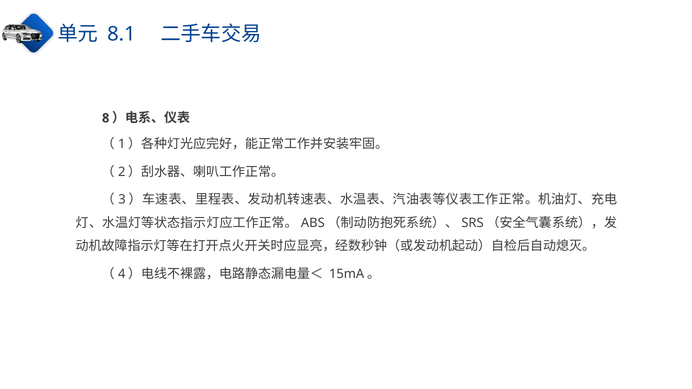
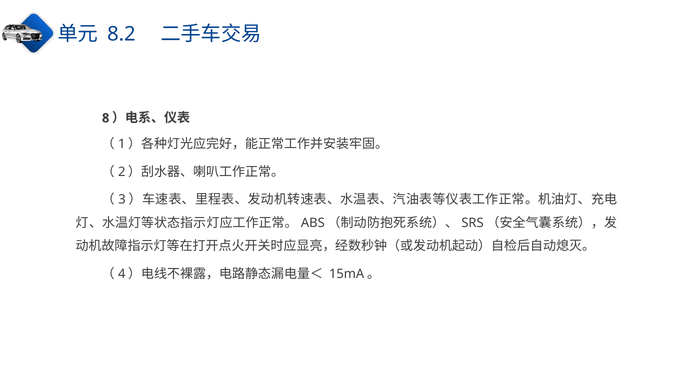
8.1: 8.1 -> 8.2 (121, 34)
